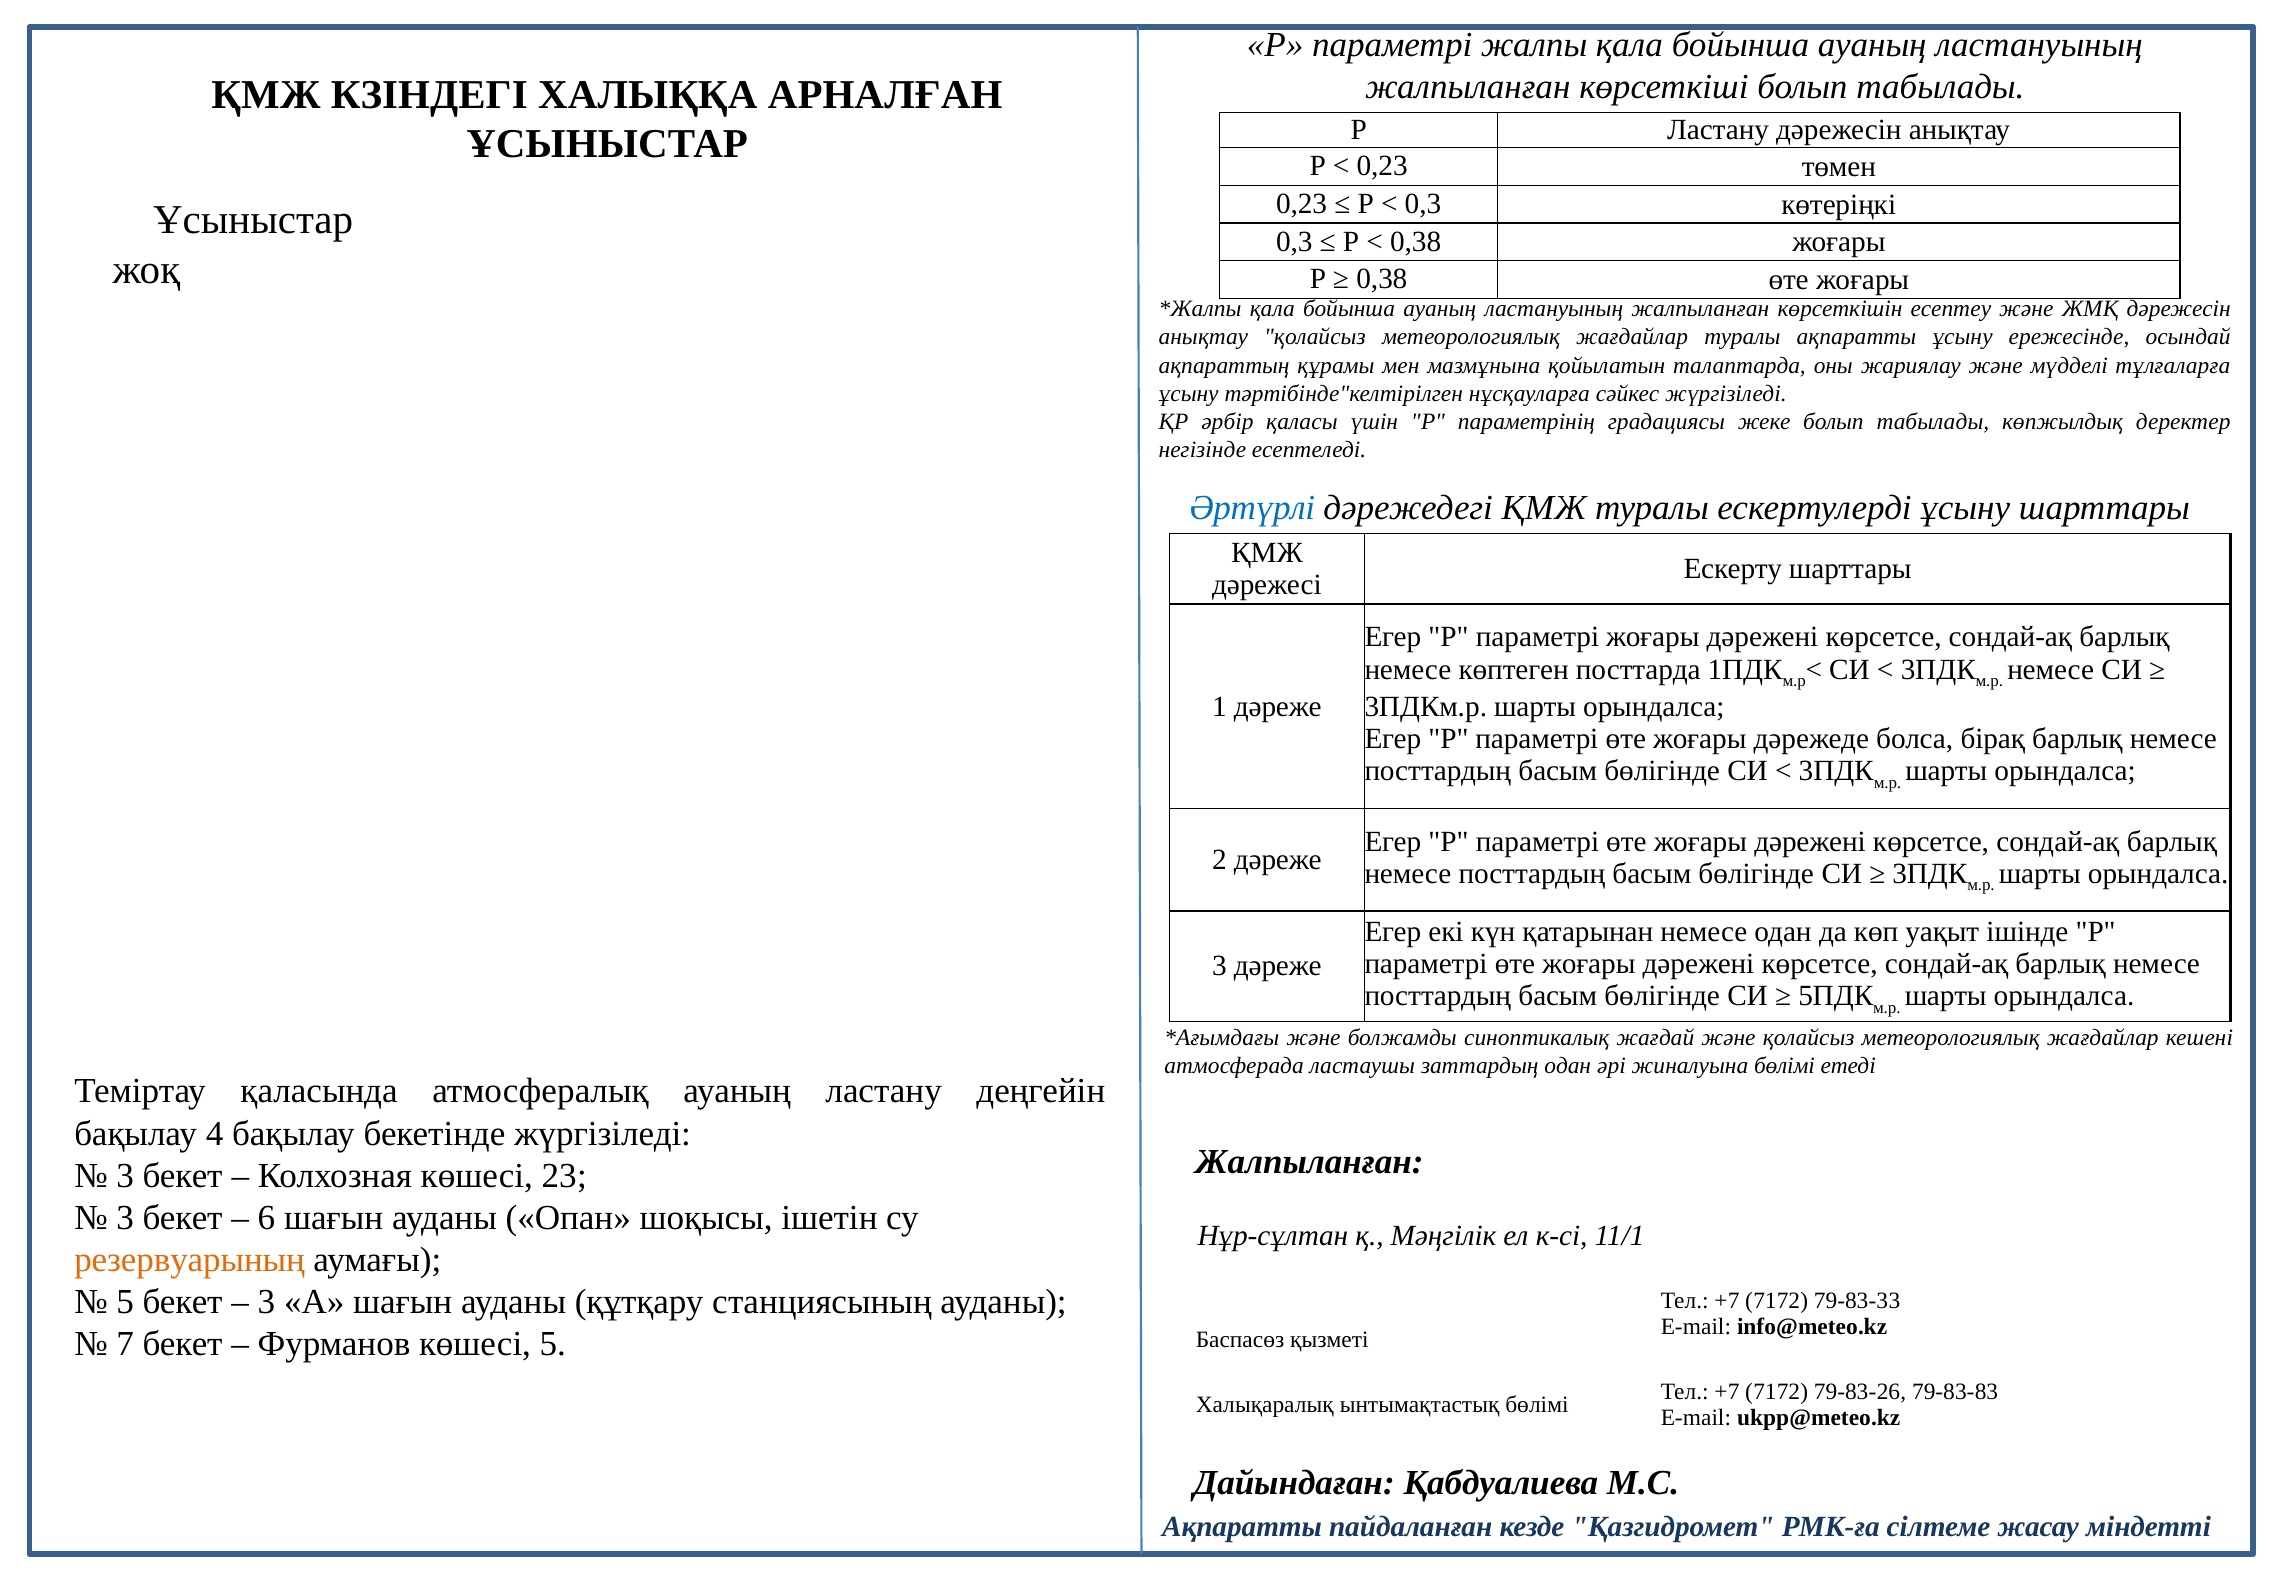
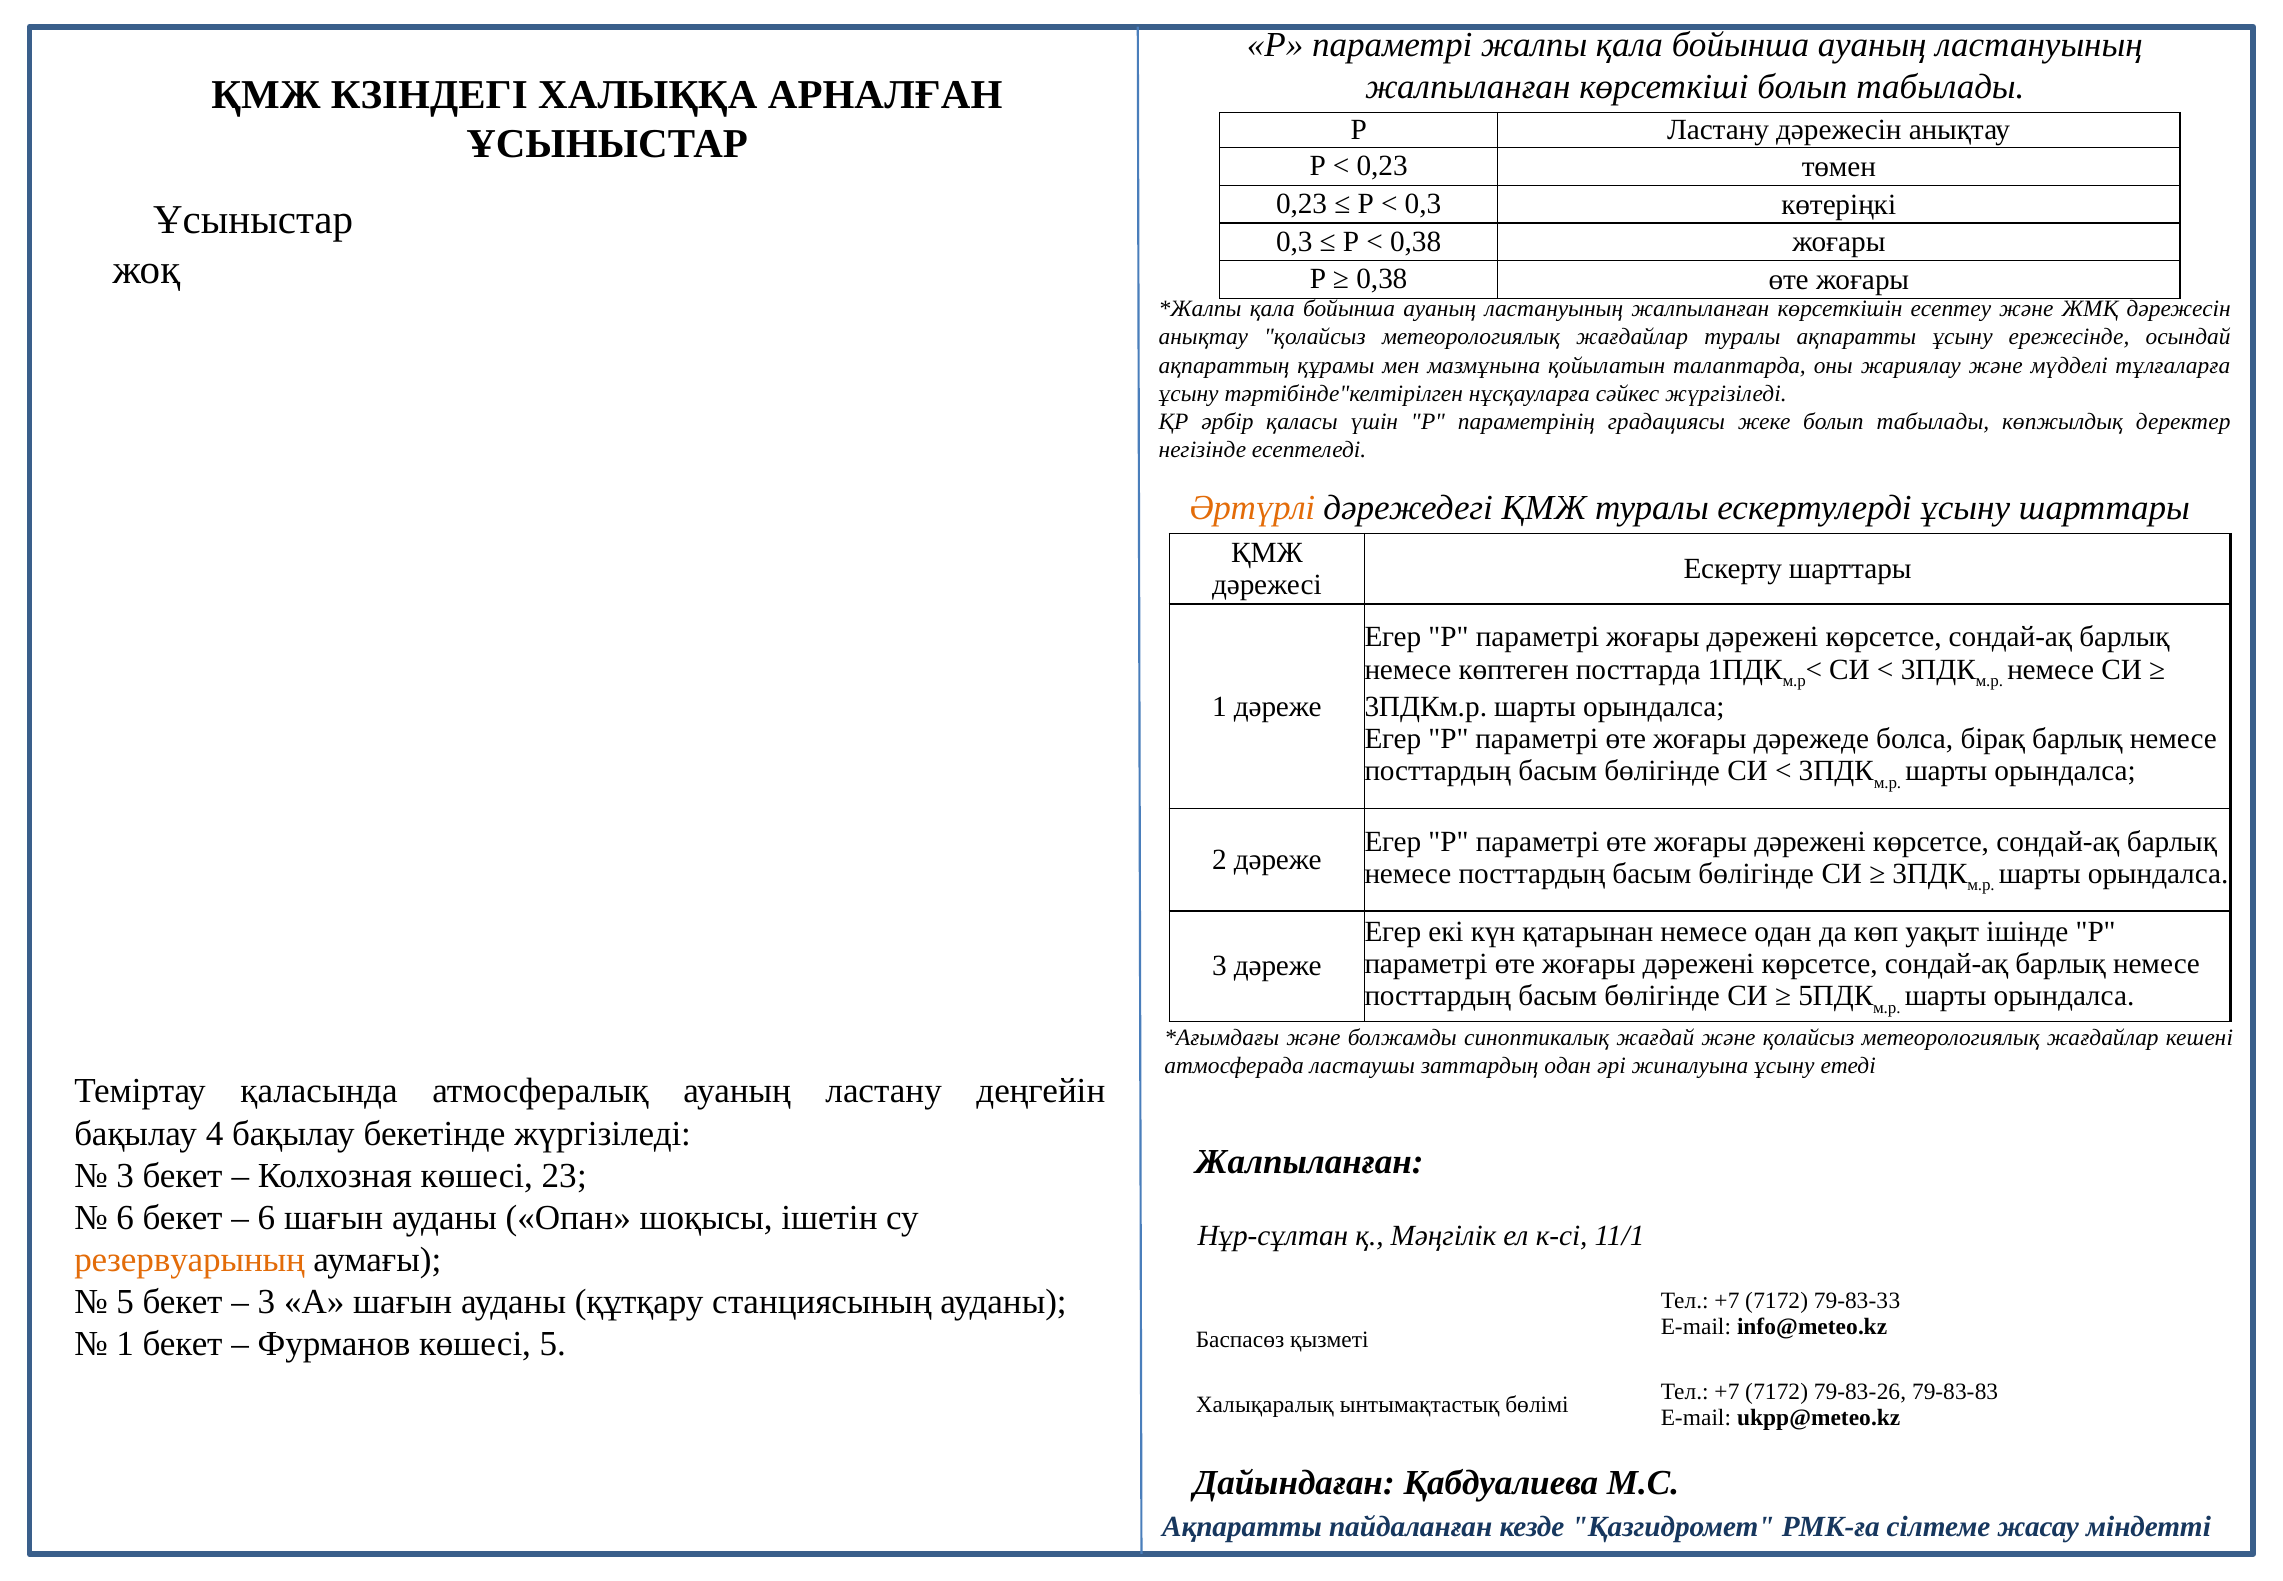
Әртүрлі colour: blue -> orange (1252, 507)
жиналуына бөлімі: бөлімі -> ұсыну (1784, 1066)
3: 3 -> 6 (125, 1217)
7: 7 -> 1 (125, 1344)
